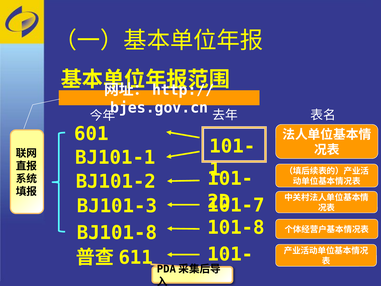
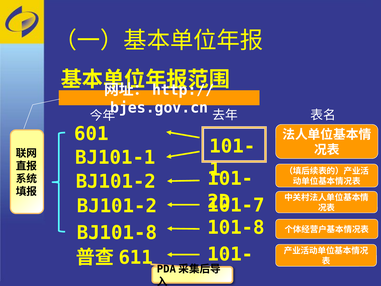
BJ101-3: BJ101-3 -> BJ101-2 (117, 206)
